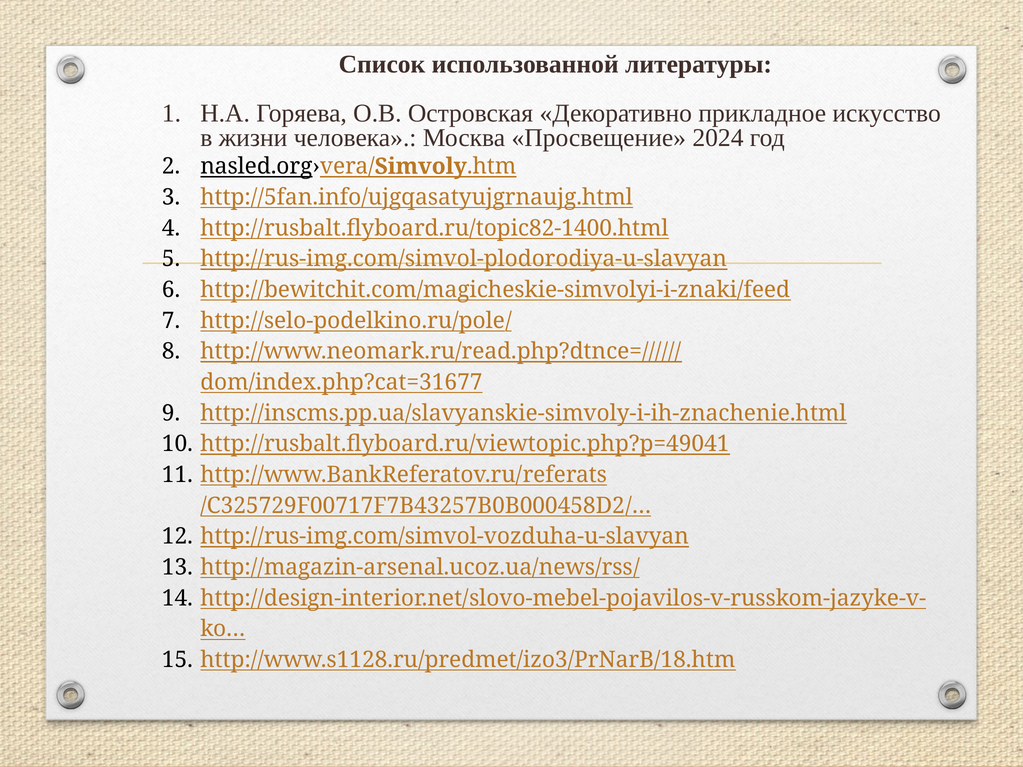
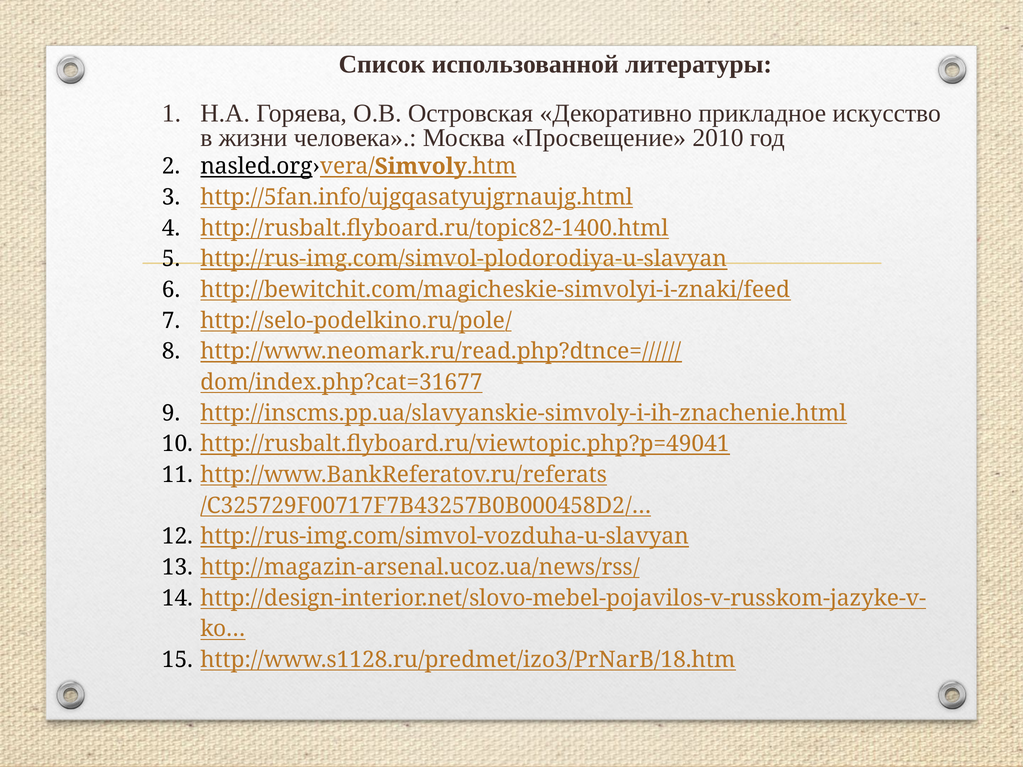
2024: 2024 -> 2010 (718, 138)
